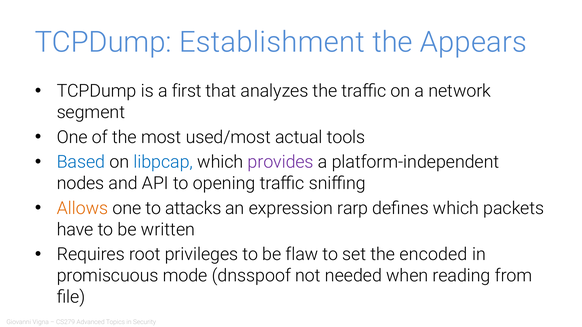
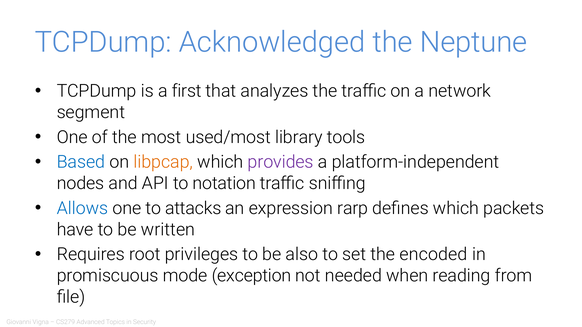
Establishment: Establishment -> Acknowledged (272, 42)
Appears: Appears -> Neptune (474, 42)
actual: actual -> library (299, 137)
libpcap colour: blue -> orange (163, 162)
opening: opening -> notation (224, 184)
Allows colour: orange -> blue (82, 209)
flaw: flaw -> also (302, 255)
dnsspoof: dnsspoof -> exception (251, 276)
